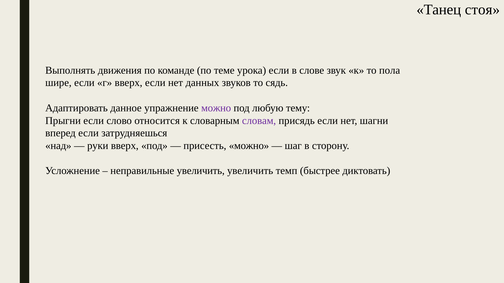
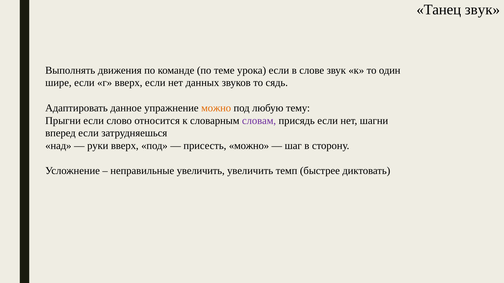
Танец стоя: стоя -> звук (482, 10)
пола: пола -> один (390, 70)
можно colour: purple -> orange (216, 108)
